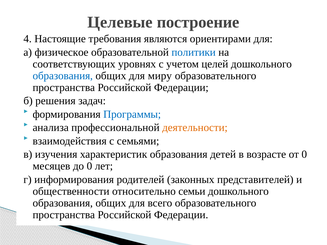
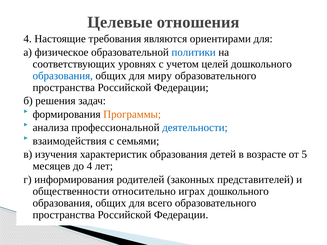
построение: построение -> отношения (198, 22)
Программы colour: blue -> orange (132, 114)
деятельности colour: orange -> blue (195, 128)
от 0: 0 -> 5 (304, 154)
до 0: 0 -> 4 (89, 166)
семьи: семьи -> играх (192, 191)
